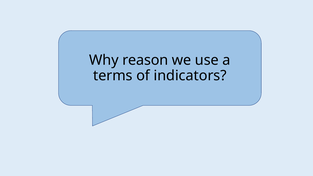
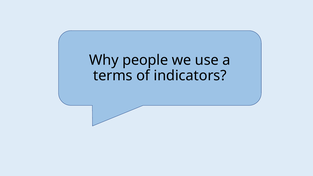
reason: reason -> people (145, 60)
